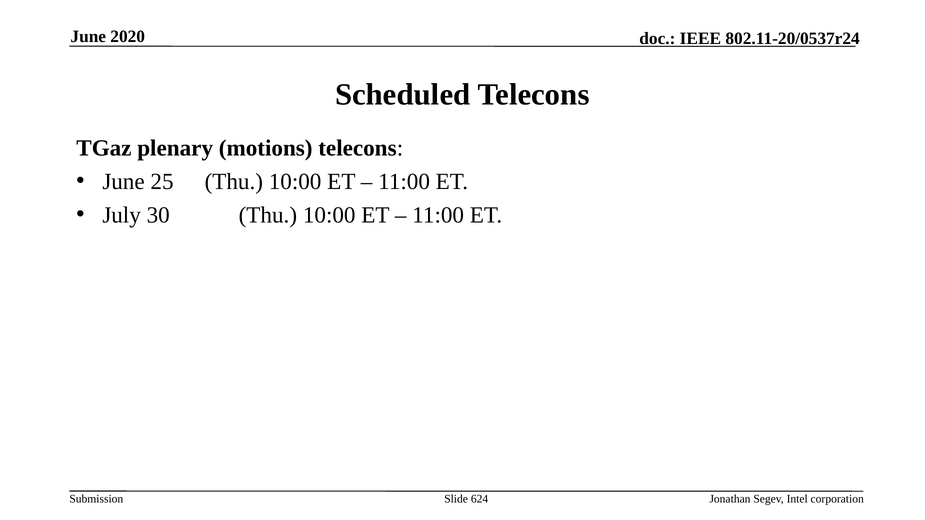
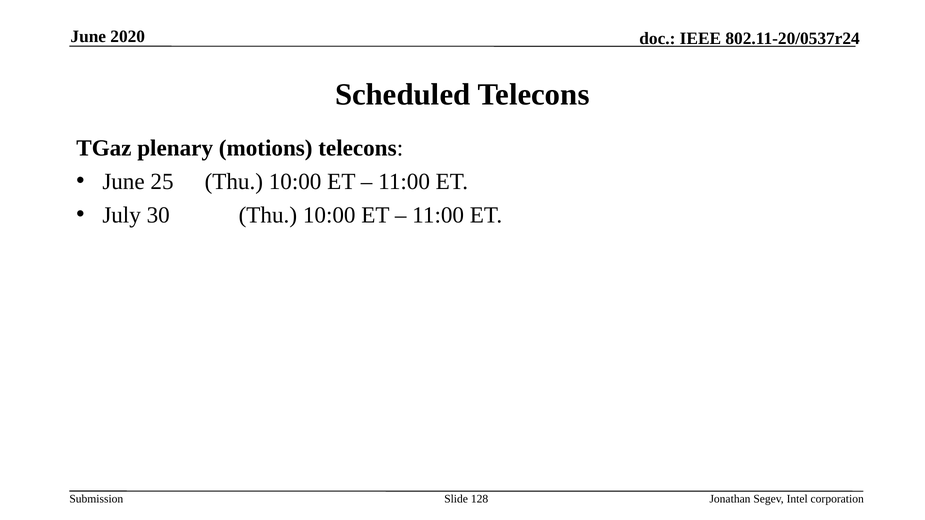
624: 624 -> 128 (480, 499)
